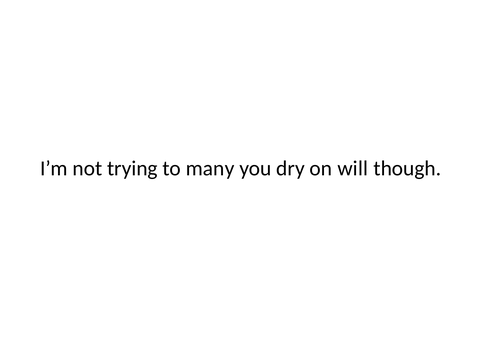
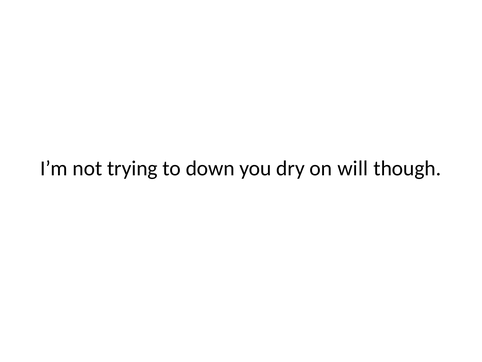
many: many -> down (210, 168)
